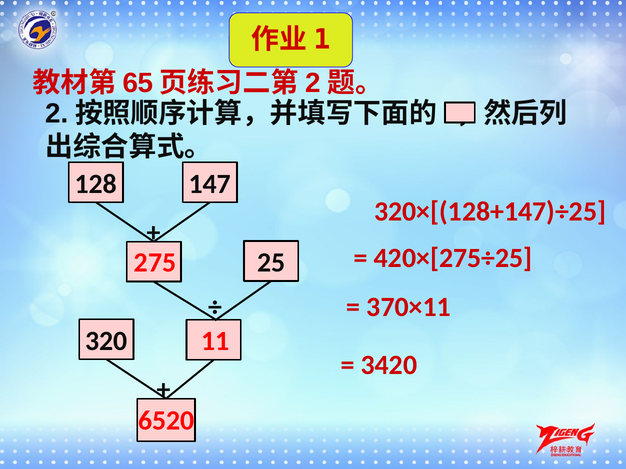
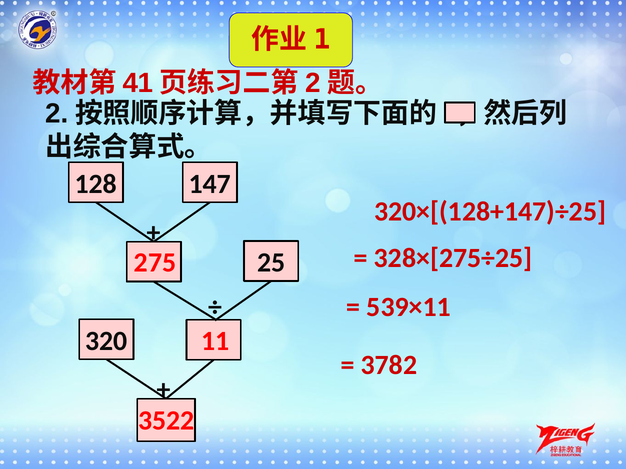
65: 65 -> 41 (138, 83)
420×[275÷25: 420×[275÷25 -> 328×[275÷25 (453, 259)
370×11: 370×11 -> 539×11 (409, 307)
3420: 3420 -> 3782 (389, 365)
6520: 6520 -> 3522 (166, 421)
